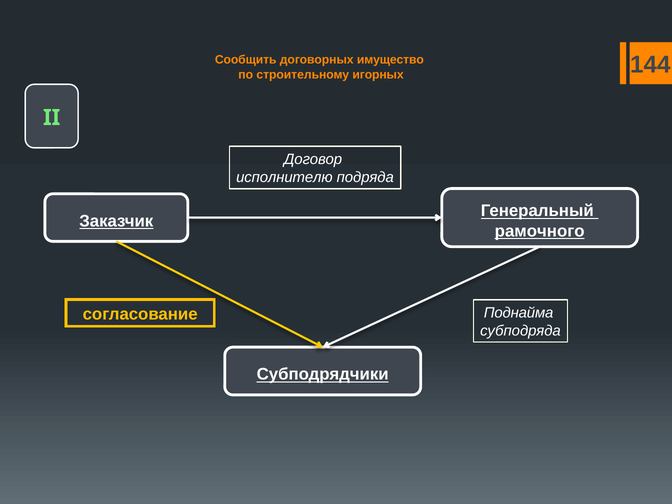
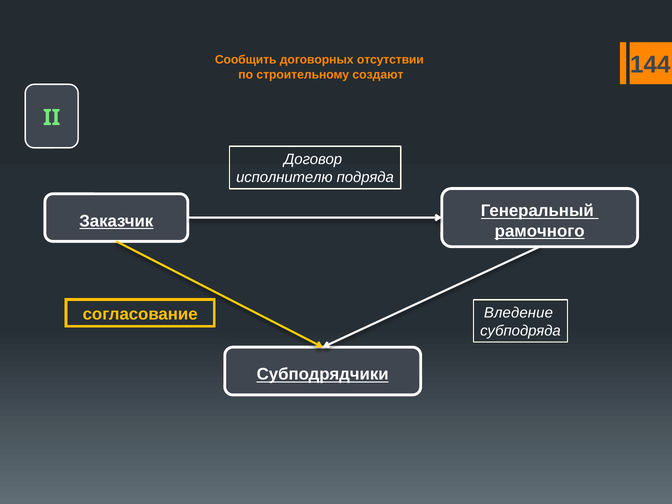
имущество: имущество -> отсутствии (390, 60)
игорных: игорных -> создают (378, 75)
Поднайма: Поднайма -> Вледение (518, 313)
